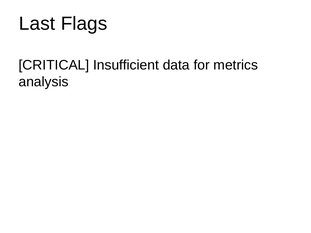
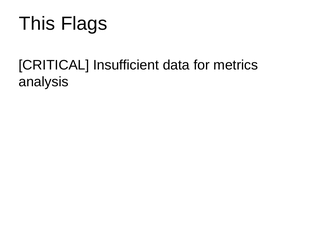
Last: Last -> This (37, 24)
